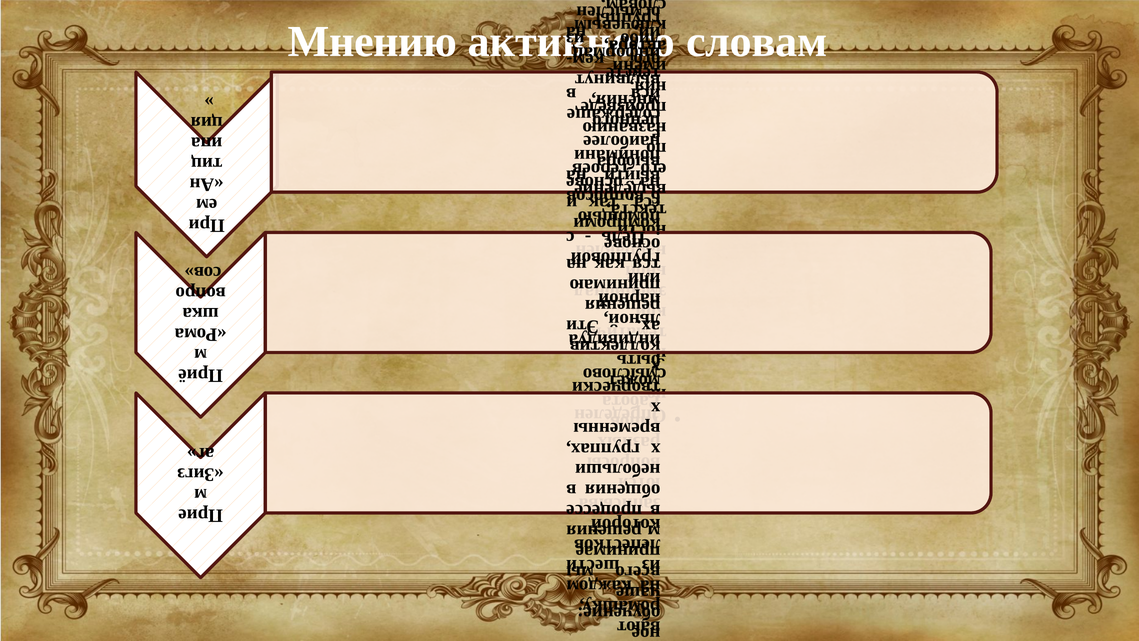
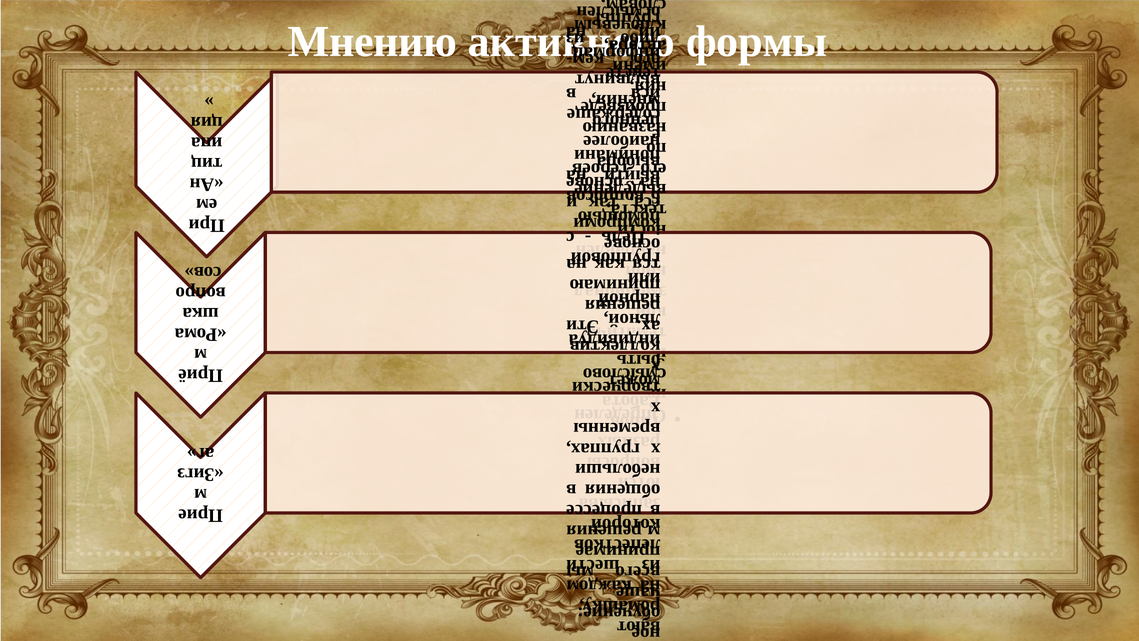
словам: словам -> формы (757, 42)
